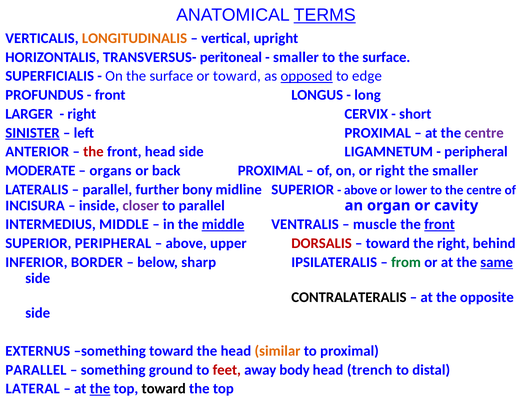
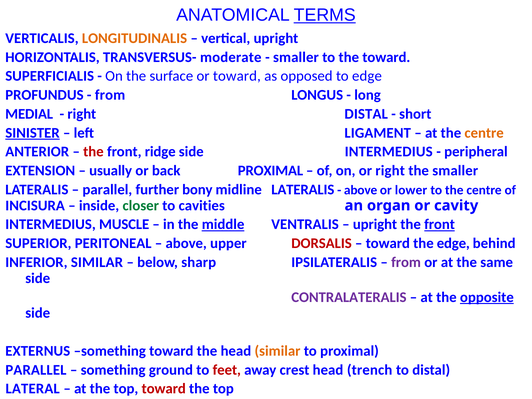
peritoneal: peritoneal -> moderate (231, 57)
to the surface: surface -> toward (386, 57)
opposed underline: present -> none (307, 76)
front: front -> from (110, 95)
LARGER: LARGER -> MEDIAL (29, 114)
right CERVIX: CERVIX -> DISTAL (366, 114)
left PROXIMAL: PROXIMAL -> LIGAMENT (378, 133)
centre colour: purple -> orange (484, 133)
front head: head -> ridge (160, 152)
side LIGAMNETUM: LIGAMNETUM -> INTERMEDIUS (389, 152)
MODERATE: MODERATE -> EXTENSION (40, 171)
organs: organs -> usually (111, 171)
midline SUPERIOR: SUPERIOR -> LATERALIS (303, 190)
closer colour: purple -> green (141, 206)
to parallel: parallel -> cavities (202, 206)
INTERMEDIUS MIDDLE: MIDDLE -> MUSCLE (124, 224)
muscle: muscle -> upright (375, 224)
SUPERIOR PERIPHERAL: PERIPHERAL -> PERITONEAL (113, 243)
the right: right -> edge (453, 243)
INFERIOR BORDER: BORDER -> SIMILAR (97, 262)
from colour: green -> purple (406, 262)
same underline: present -> none (497, 262)
CONTRALATERALIS colour: black -> purple (349, 297)
opposite underline: none -> present (487, 297)
body: body -> crest (295, 370)
the underline: present -> none (100, 389)
toward colour: black -> red (164, 389)
